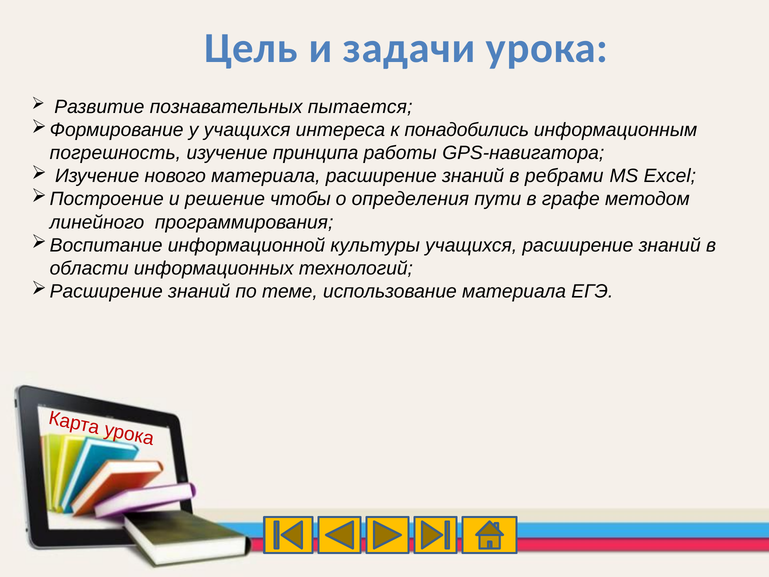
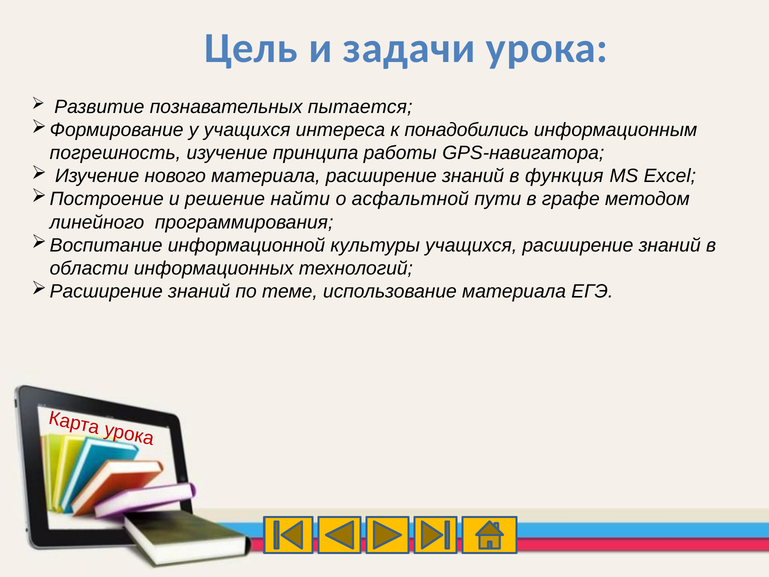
ребрами: ребрами -> функция (564, 176)
чтобы: чтобы -> найти (300, 199)
определения: определения -> асфальтной (410, 199)
